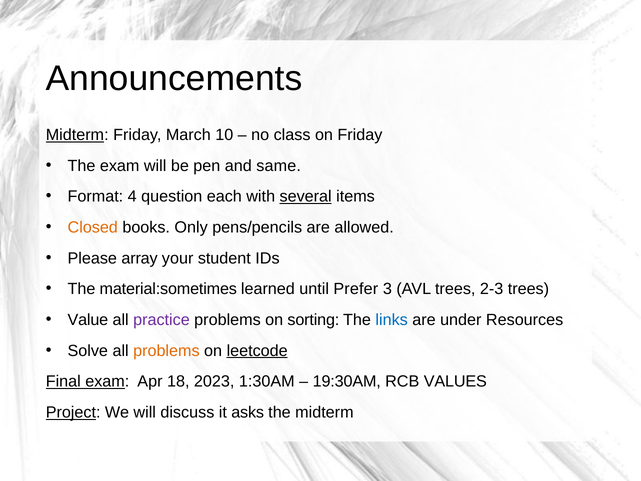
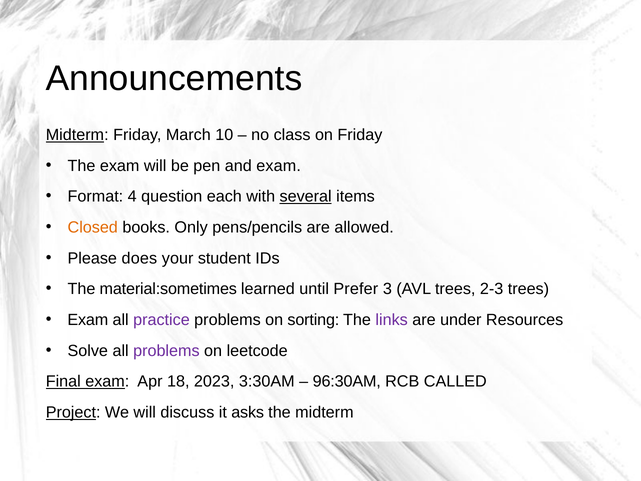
and same: same -> exam (279, 166)
array: array -> does (139, 258)
Value: Value -> Exam (88, 320)
links colour: blue -> purple (392, 320)
problems colour: orange -> purple (166, 350)
leetcode underline: present -> none (257, 350)
1:30AM: 1:30AM -> 3:30AM (267, 381)
19:30AM: 19:30AM -> 96:30AM (347, 381)
VALUES: VALUES -> CALLED (455, 381)
